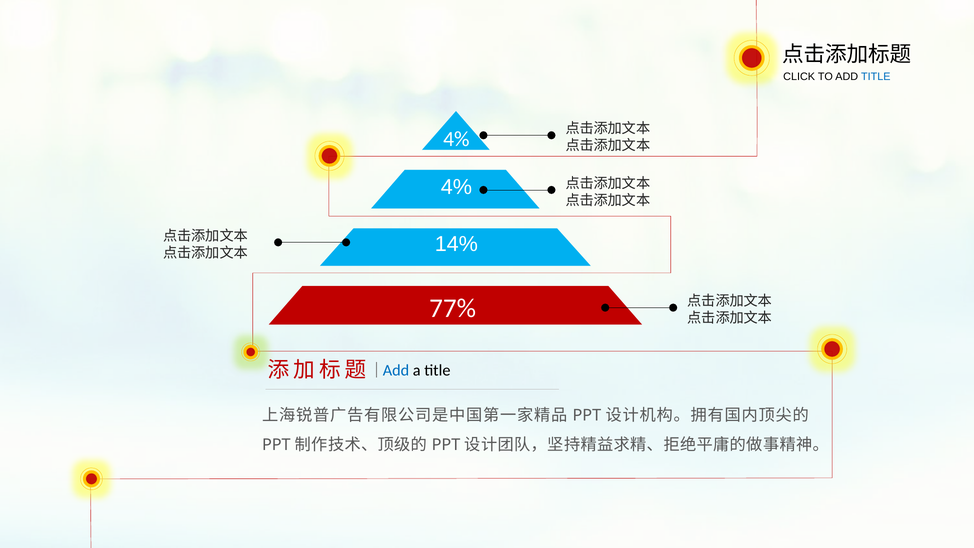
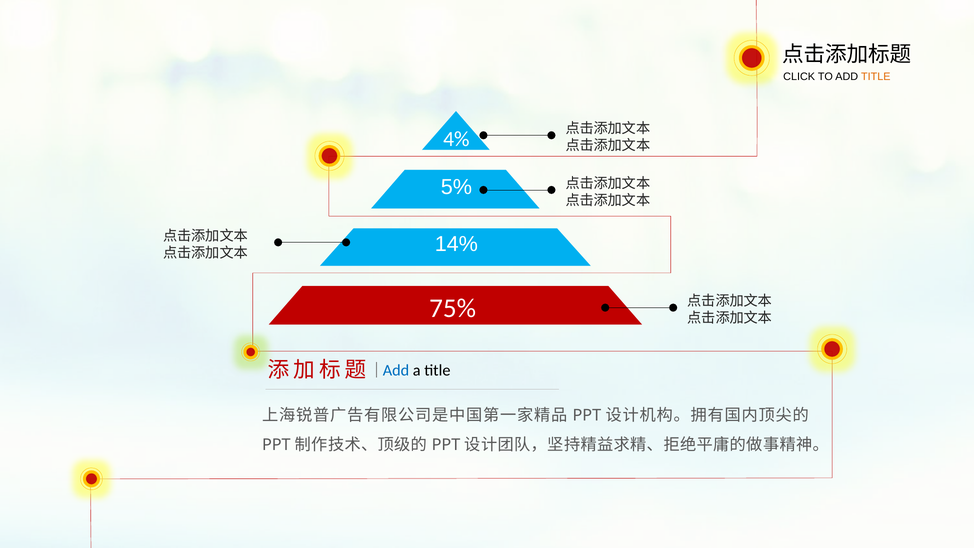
TITLE colour: blue -> orange (876, 77)
4%: 4% -> 5% (456, 187)
77%: 77% -> 75% (453, 308)
